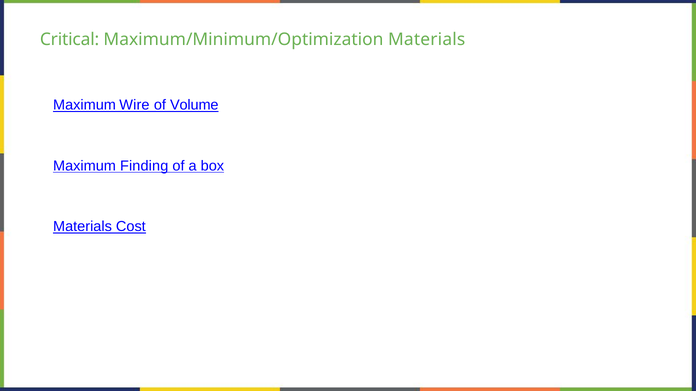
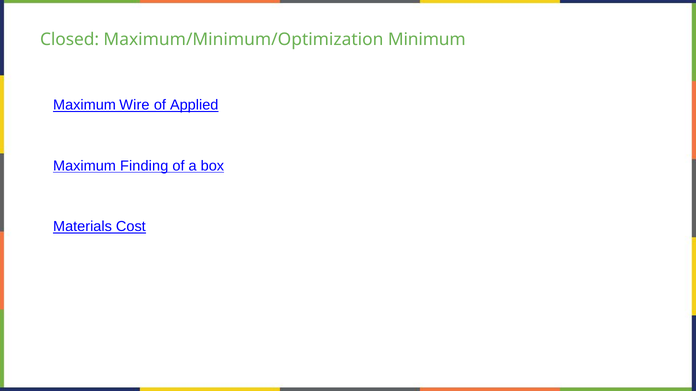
Critical: Critical -> Closed (70, 40)
Maximum/Minimum/Optimization Materials: Materials -> Minimum (427, 40)
Volume: Volume -> Applied (194, 105)
